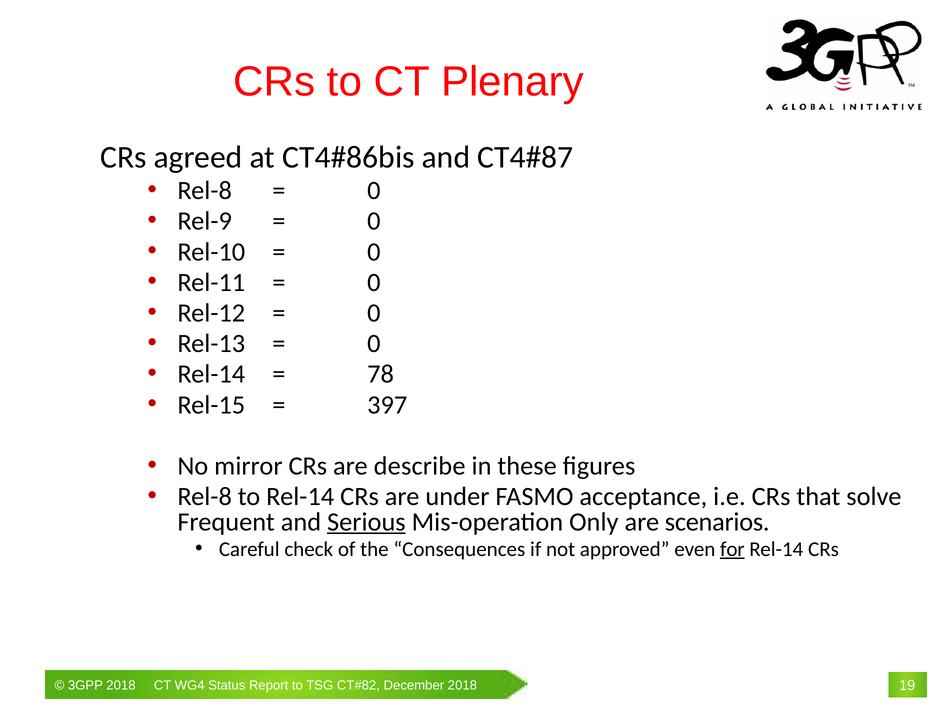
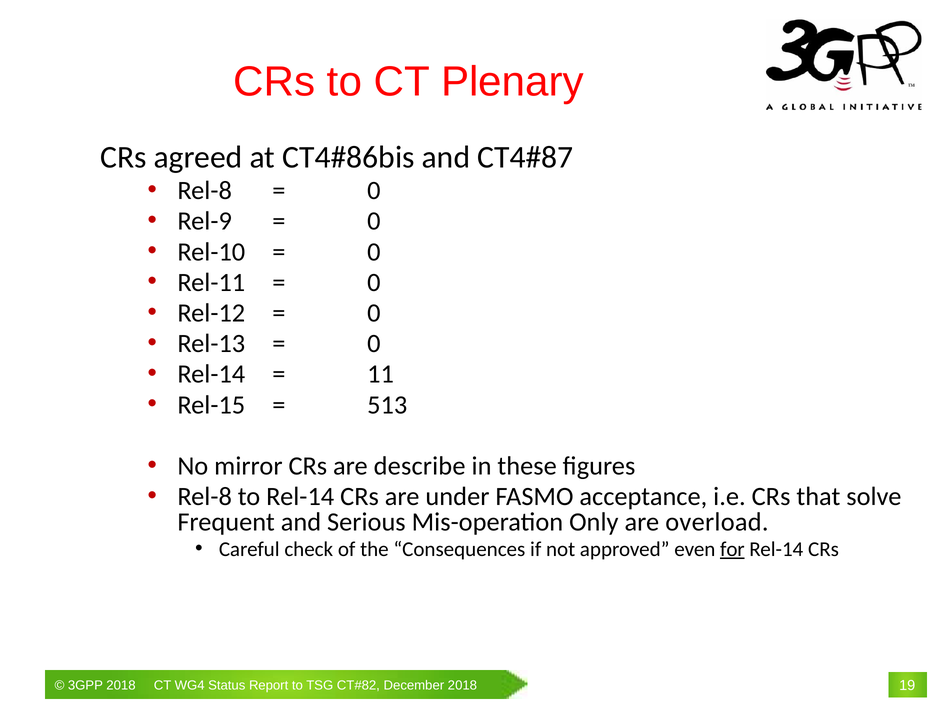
78: 78 -> 11 (381, 374)
397: 397 -> 513 (387, 405)
Serious underline: present -> none (366, 522)
scenarios: scenarios -> overload (717, 522)
